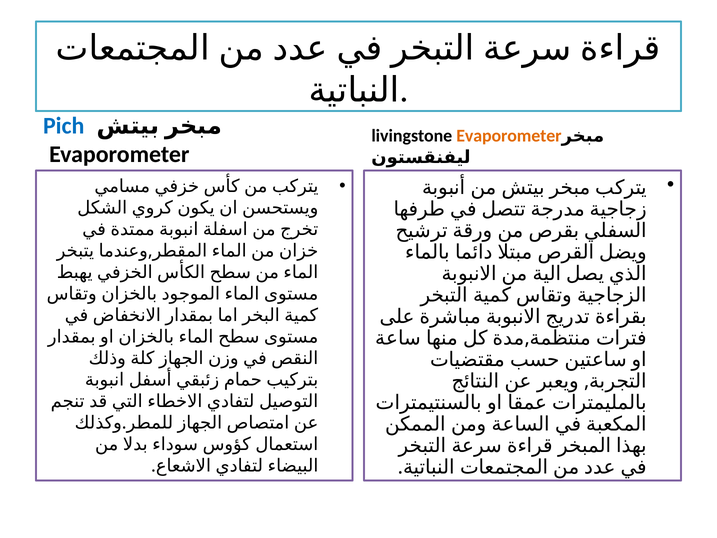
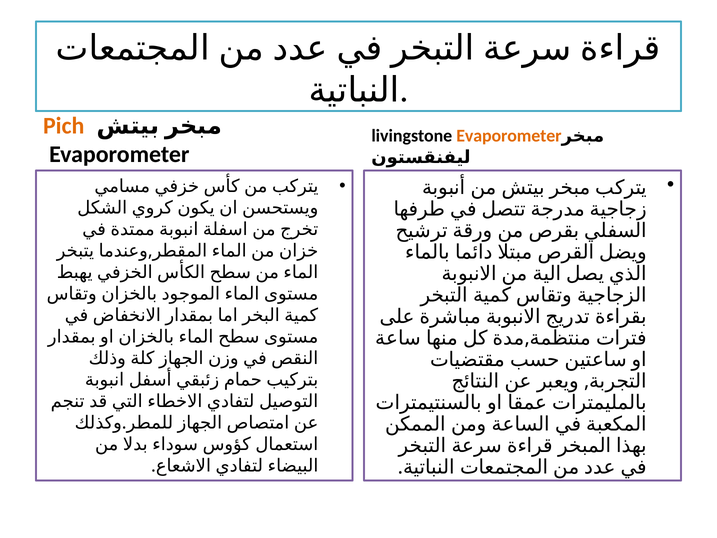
Pich colour: blue -> orange (64, 126)
